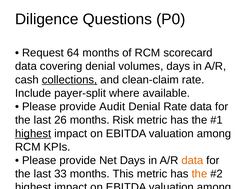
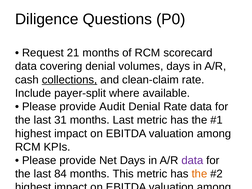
64: 64 -> 21 (73, 53)
26: 26 -> 31 (61, 120)
months Risk: Risk -> Last (123, 120)
highest underline: present -> none (33, 134)
data colour: orange -> purple (192, 160)
33: 33 -> 84 (61, 174)
